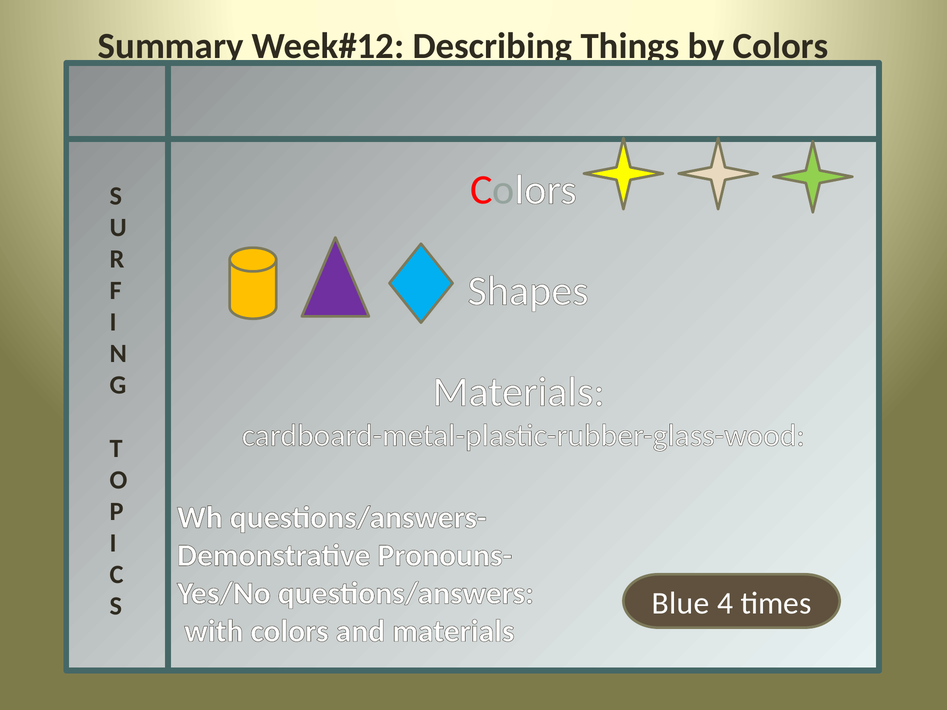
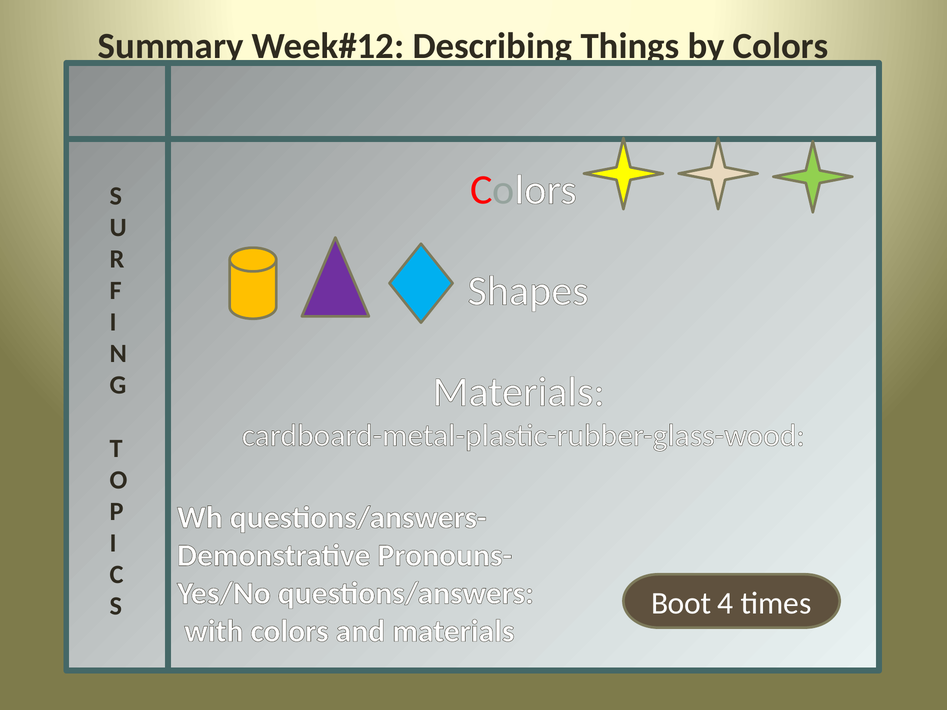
Blue: Blue -> Boot (681, 603)
